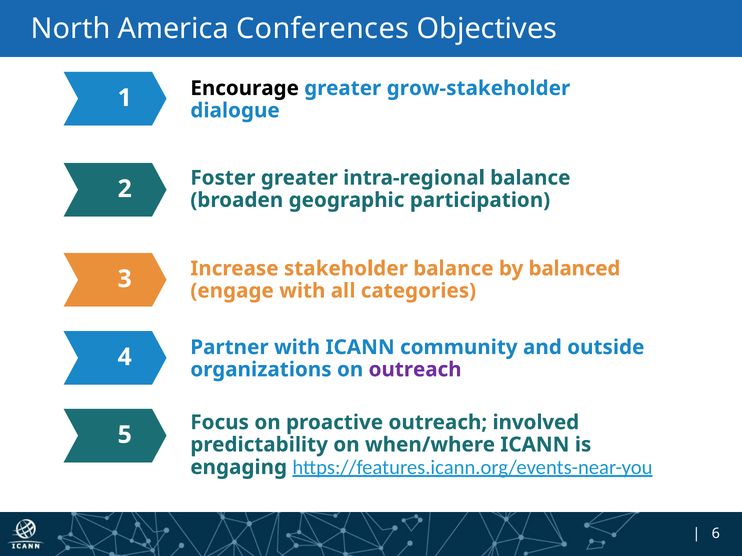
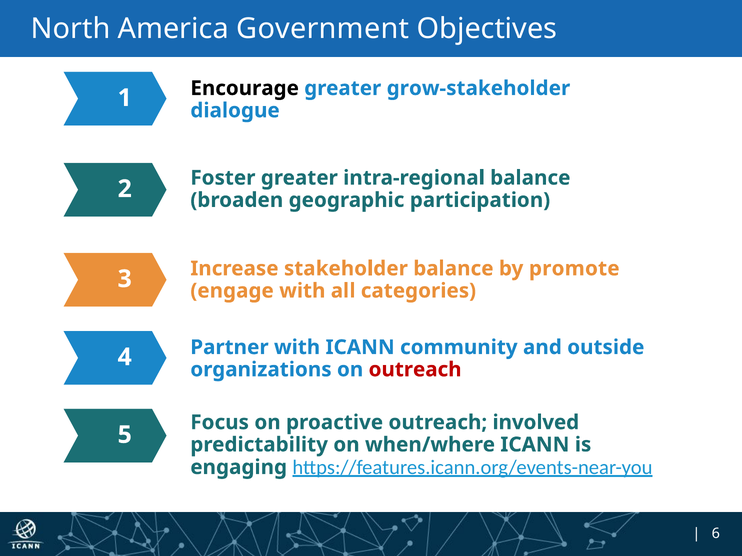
Conferences: Conferences -> Government (323, 29)
balanced: balanced -> promote (574, 269)
outreach colour: purple -> red (415, 370)
